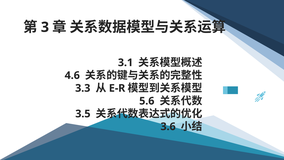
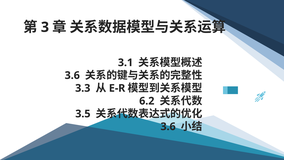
4.6: 4.6 -> 3.6 (72, 75)
5.6: 5.6 -> 6.2 (147, 101)
